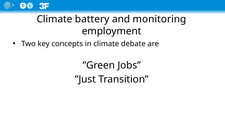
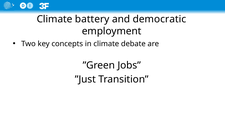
monitoring: monitoring -> democratic (159, 19)
